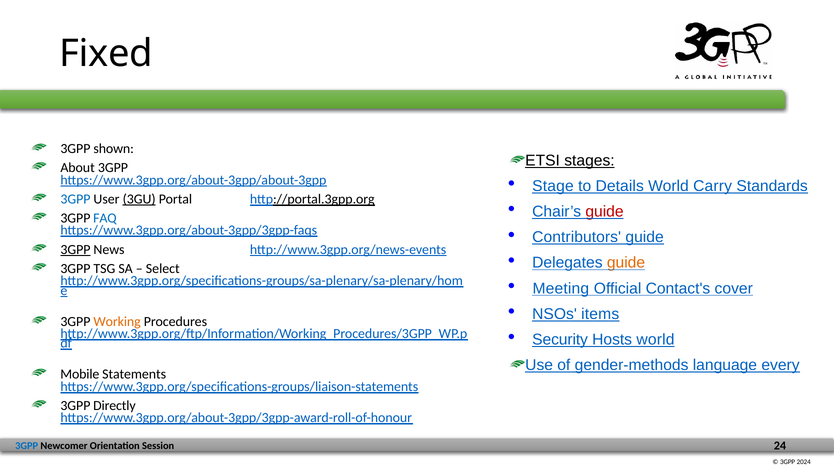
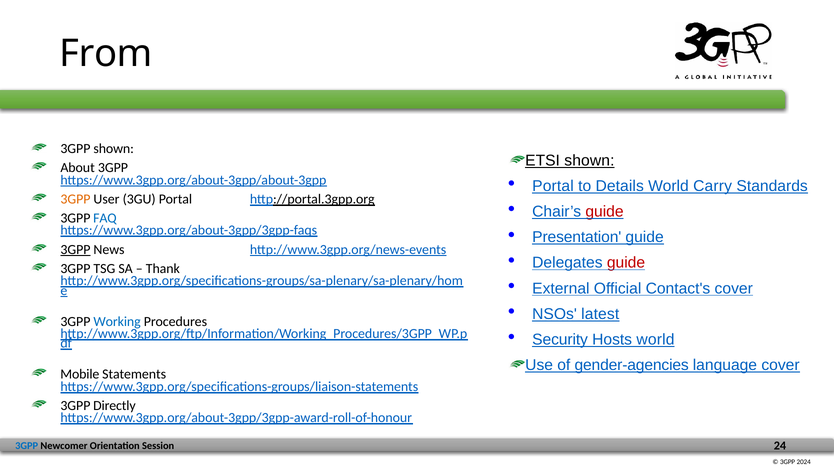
Fixed: Fixed -> From (106, 53)
ETSI stages: stages -> shown (589, 160)
Stage: Stage -> Portal (553, 186)
3GPP colour: blue -> orange (75, 199)
3GU underline: present -> none (139, 199)
Contributors: Contributors -> Presentation (577, 237)
guide colour: orange -> red (626, 263)
Select: Select -> Thank (163, 269)
Meeting: Meeting -> External (561, 288)
items: items -> latest (600, 314)
Working colour: orange -> blue (117, 322)
gender-methods: gender-methods -> gender-agencies (632, 365)
language every: every -> cover (781, 365)
